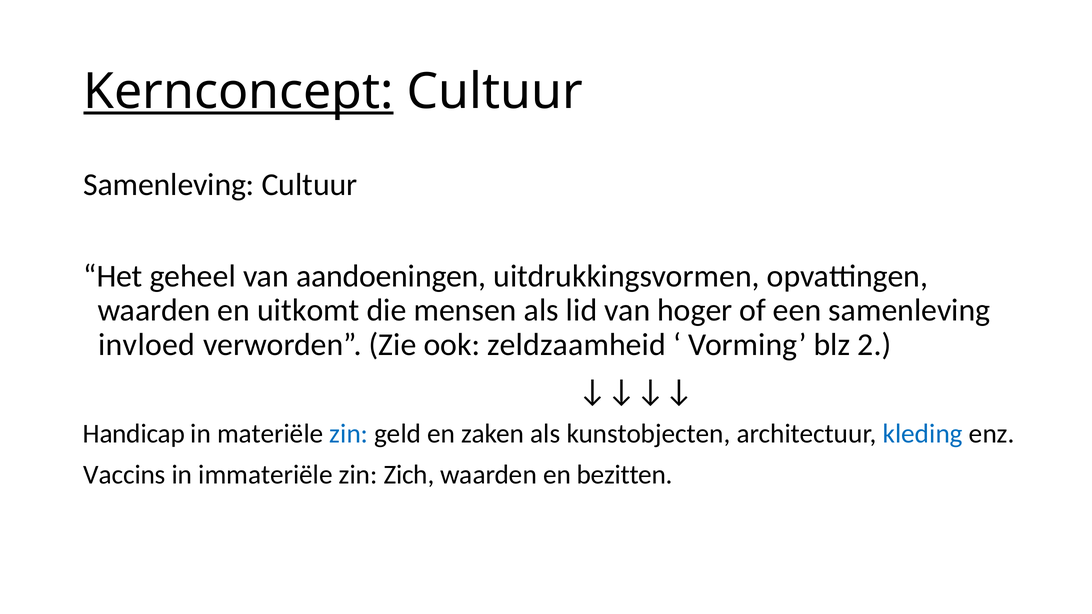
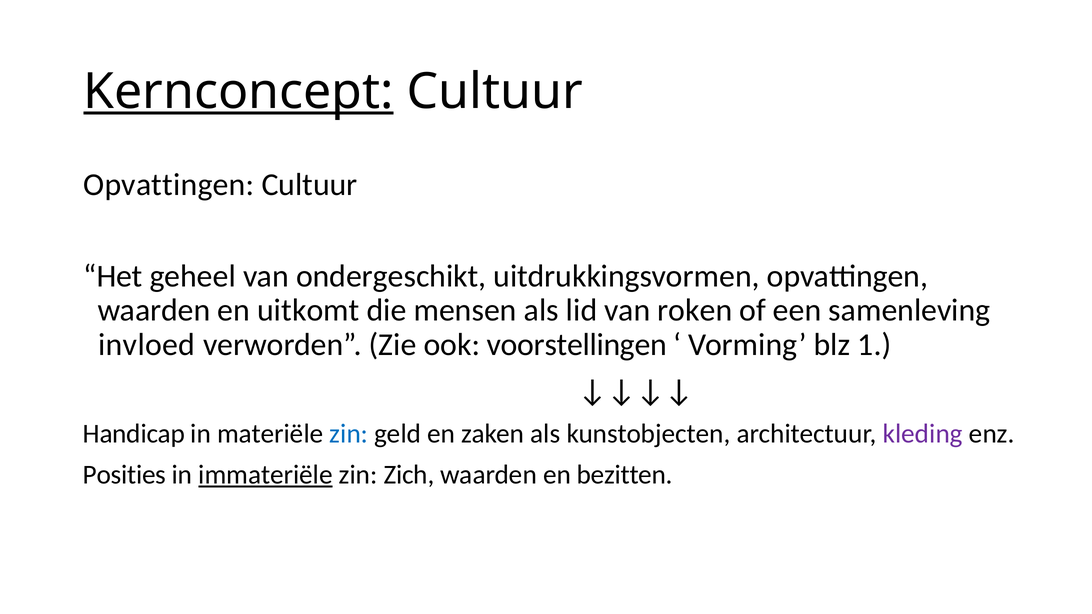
Samenleving: Samenleving -> Opvattingen (169, 185)
aandoeningen: aandoeningen -> ondergeschikt (391, 276)
hoger: hoger -> roken (695, 311)
zeldzaamheid: zeldzaamheid -> voorstellingen (577, 345)
2: 2 -> 1 (874, 345)
kleding colour: blue -> purple (923, 434)
Vaccins: Vaccins -> Posities (125, 475)
immateriële underline: none -> present (266, 475)
